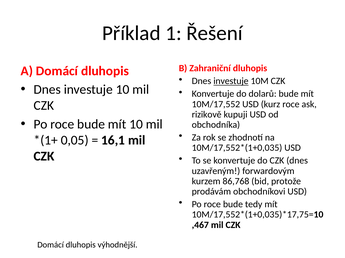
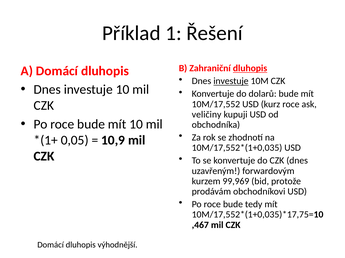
dluhopis underline: none -> present (250, 69)
rizikově: rizikově -> veličiny (207, 115)
16,1: 16,1 -> 10,9 (113, 141)
86,768: 86,768 -> 99,969 (236, 182)
